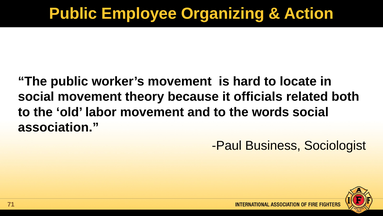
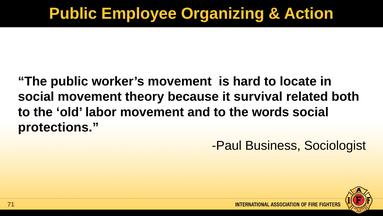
officials: officials -> survival (258, 96)
association: association -> protections (58, 127)
